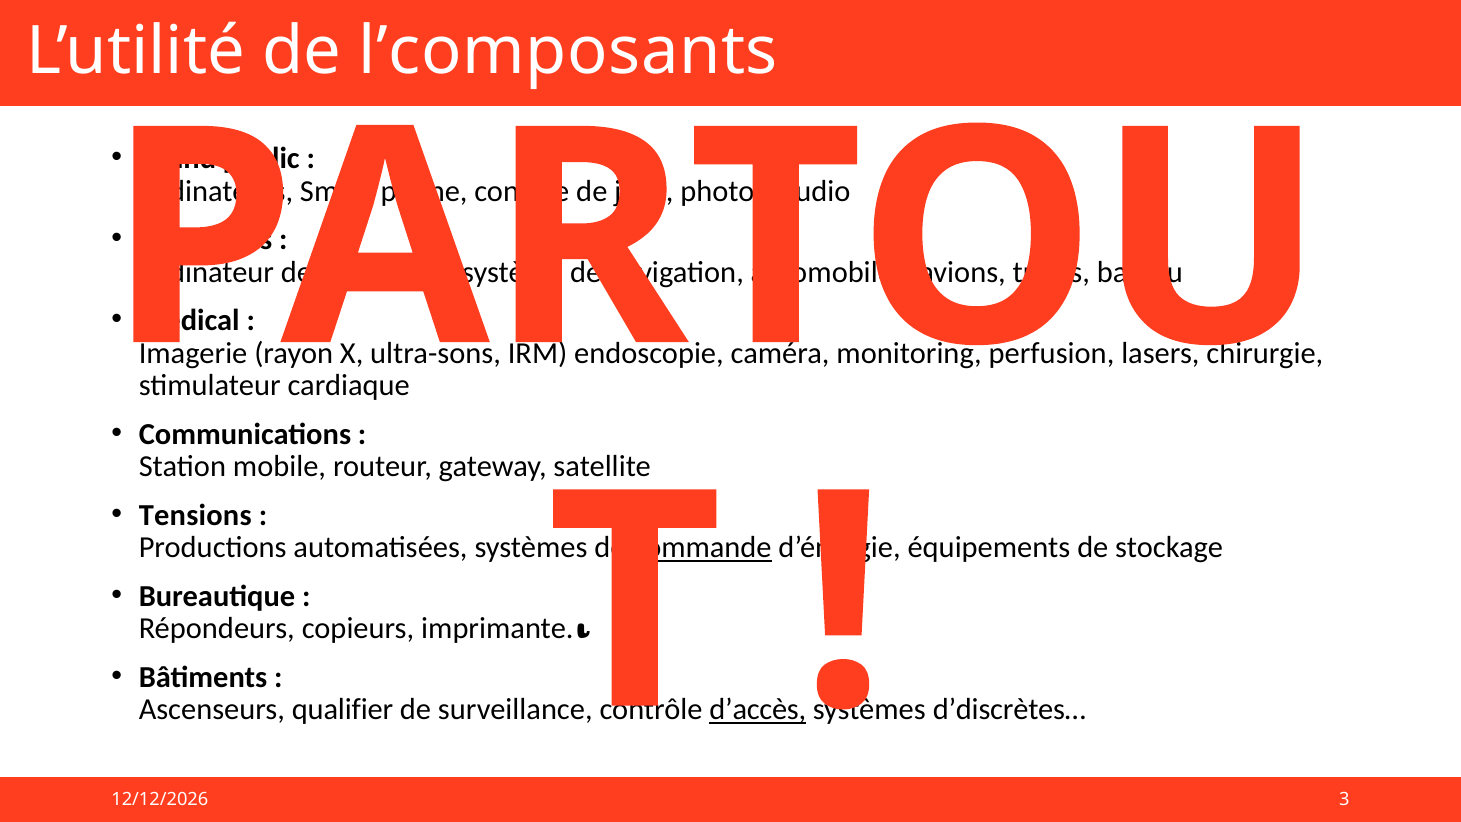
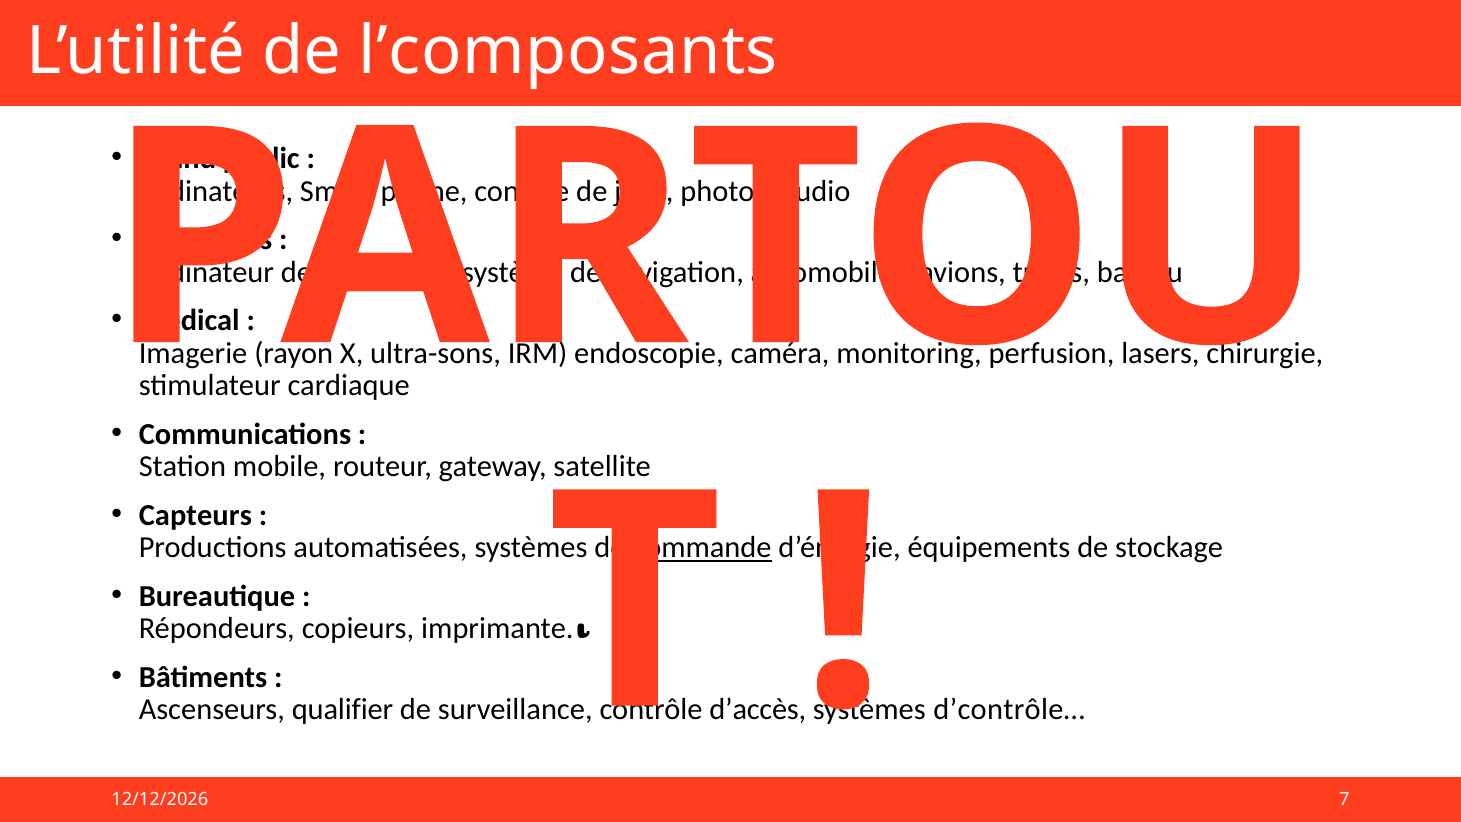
Tensions: Tensions -> Capteurs (195, 515)
d’accès underline: present -> none (758, 710)
d’discrètes…: d’discrètes… -> d’contrôle… (1009, 710)
3: 3 -> 7 (1344, 799)
